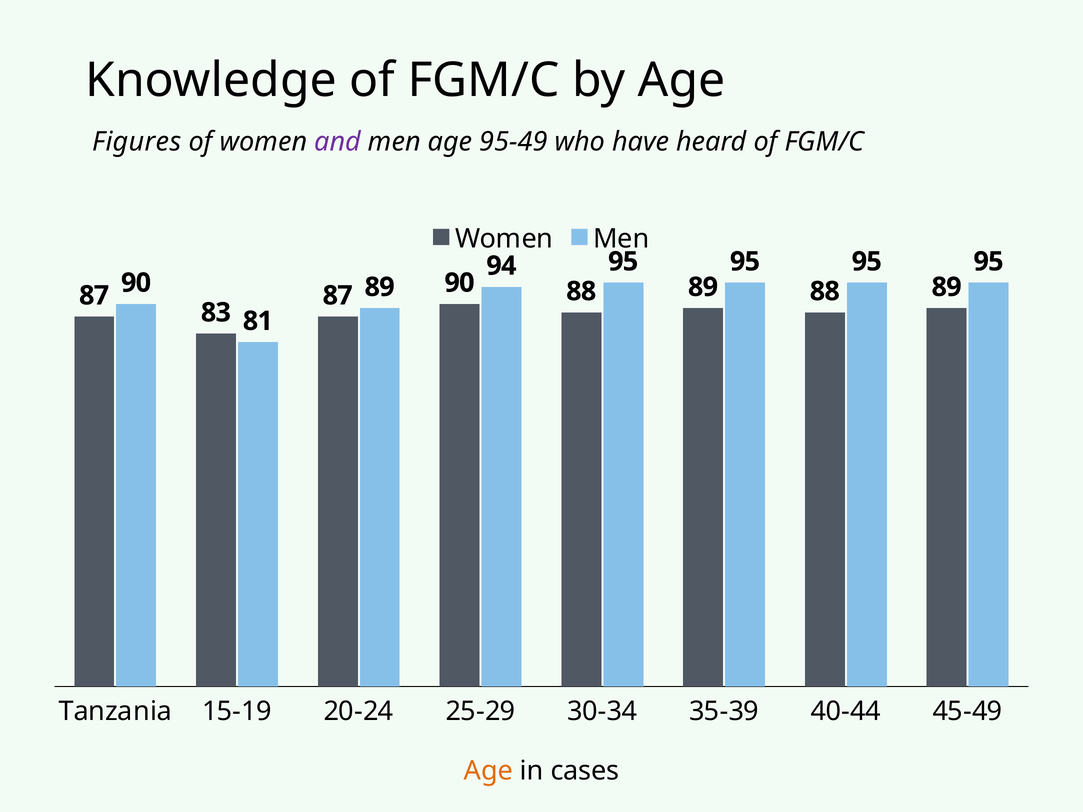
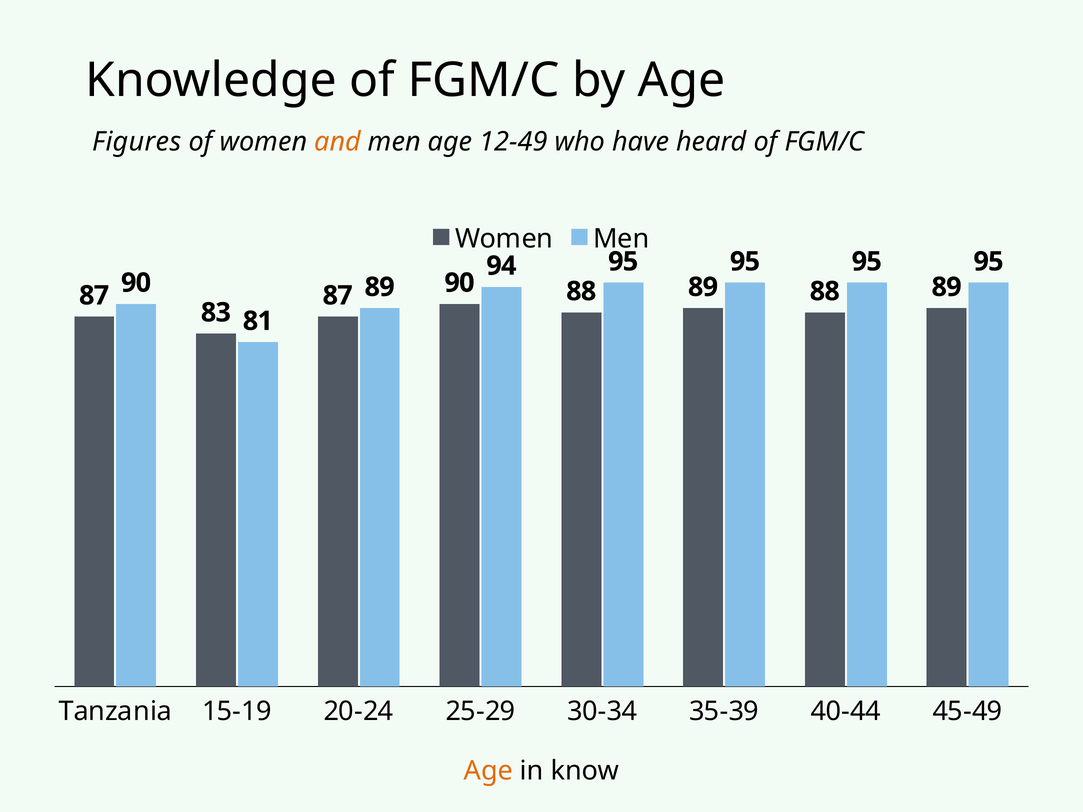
and colour: purple -> orange (338, 142)
95-49: 95-49 -> 12-49 (513, 142)
cases: cases -> know (585, 771)
